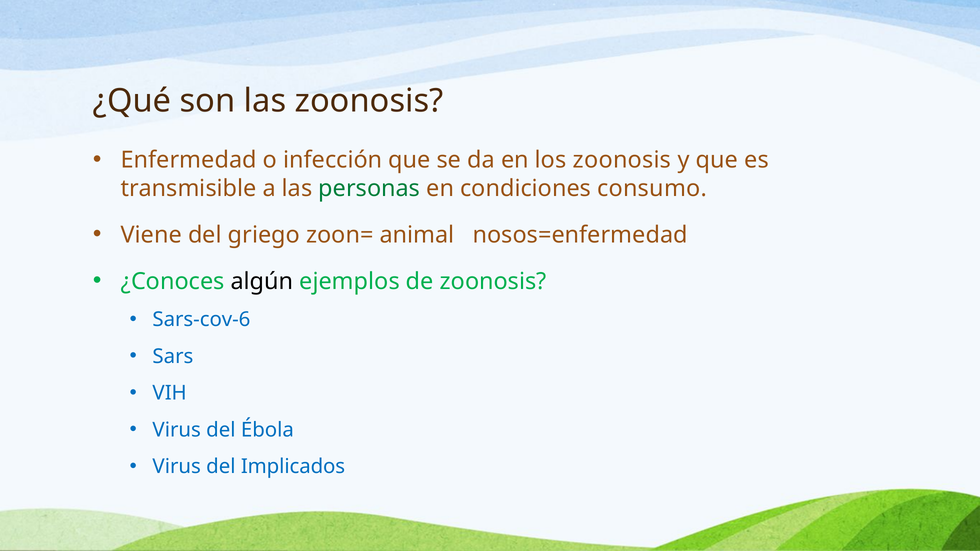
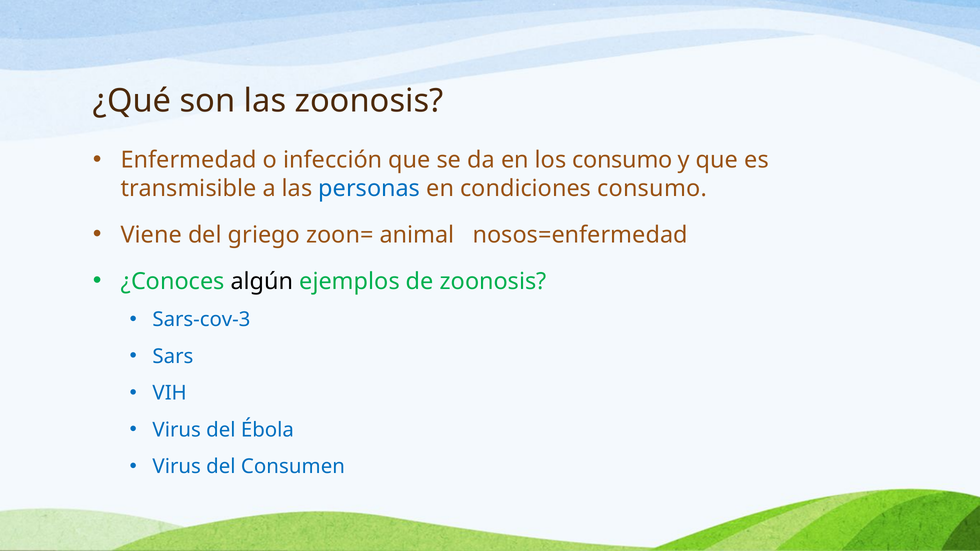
los zoonosis: zoonosis -> consumo (622, 160)
personas colour: green -> blue (369, 188)
Sars-cov-6: Sars-cov-6 -> Sars-cov-3 (201, 320)
Implicados: Implicados -> Consumen (293, 467)
